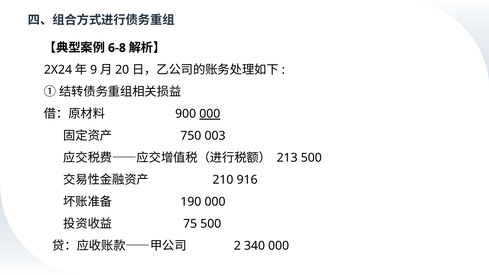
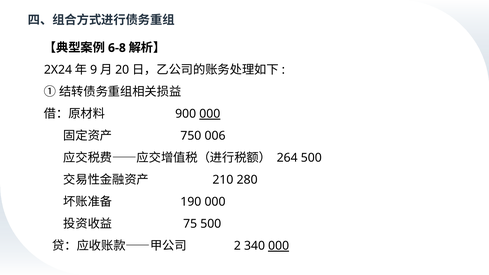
003: 003 -> 006 (215, 136)
213: 213 -> 264 (287, 158)
916: 916 -> 280 (247, 180)
000 underline: none -> present (279, 246)
